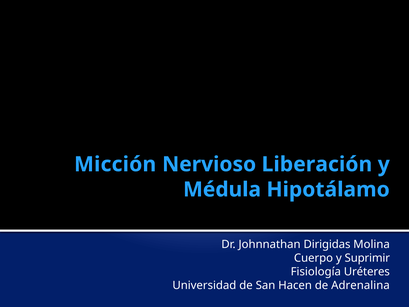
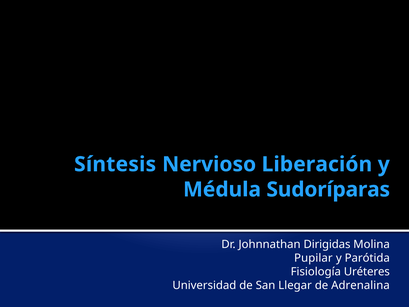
Micción: Micción -> Síntesis (115, 164)
Hipotálamo: Hipotálamo -> Sudoríparas (328, 189)
Cuerpo: Cuerpo -> Pupilar (313, 258)
Suprimir: Suprimir -> Parótida (367, 258)
Hacen: Hacen -> Llegar (295, 285)
